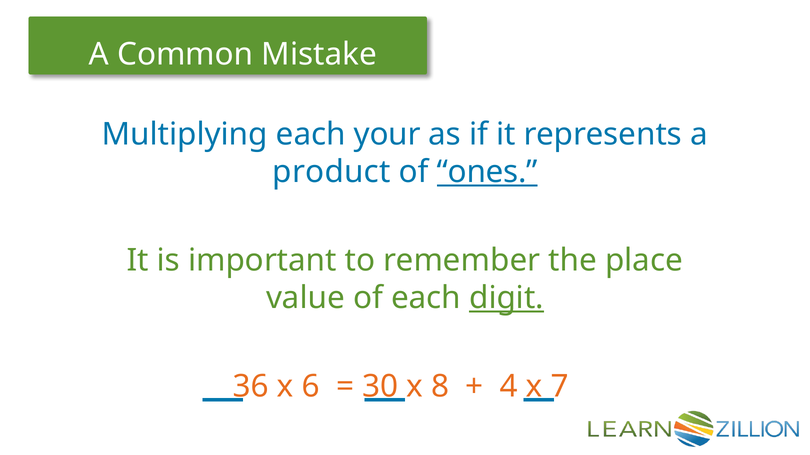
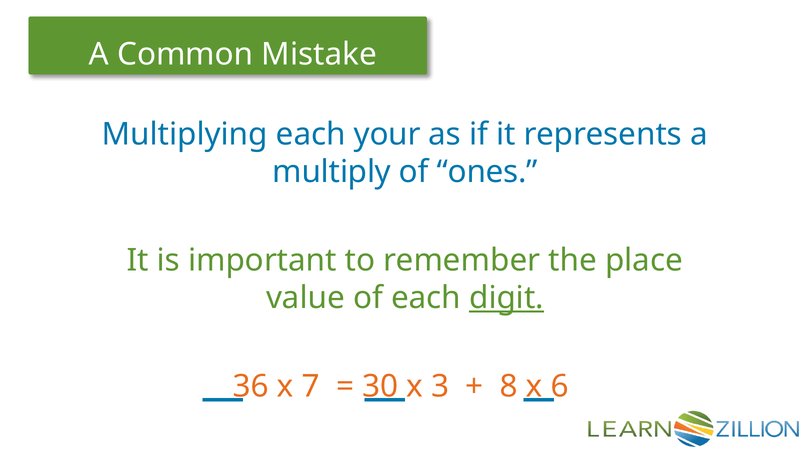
product: product -> multiply (332, 172)
ones underline: present -> none (487, 172)
6: 6 -> 7 (311, 387)
8: 8 -> 3 (440, 387)
4: 4 -> 8 (509, 387)
7: 7 -> 6 (560, 387)
